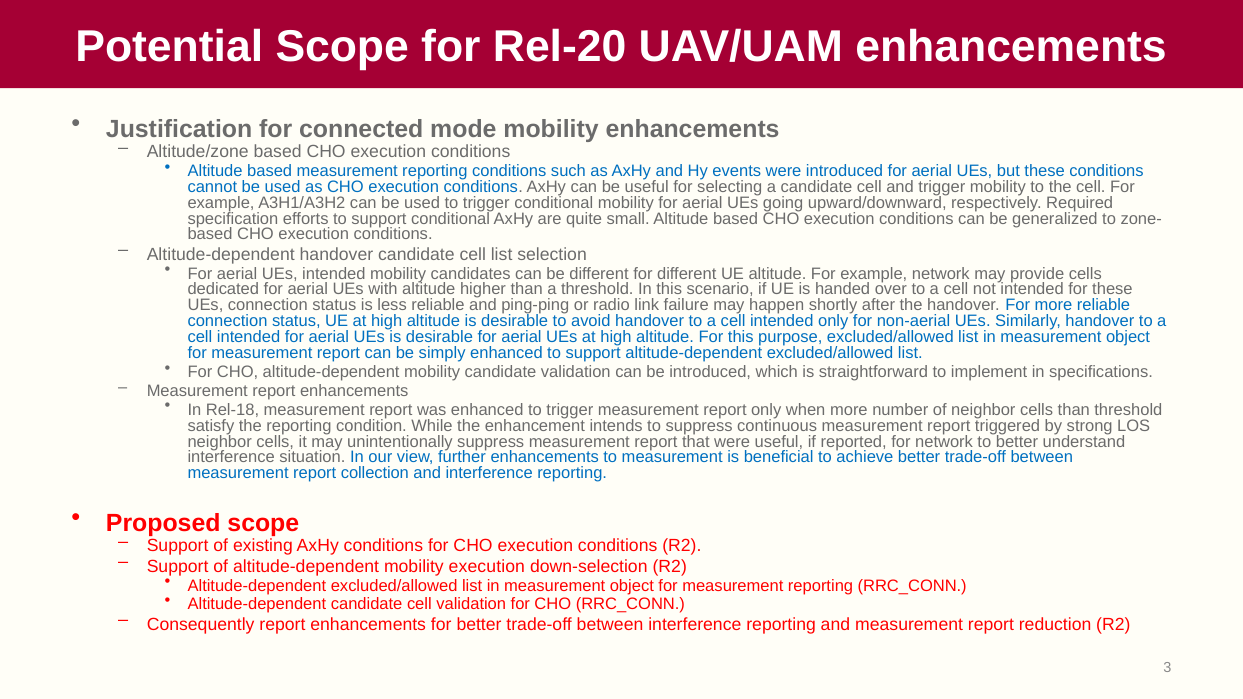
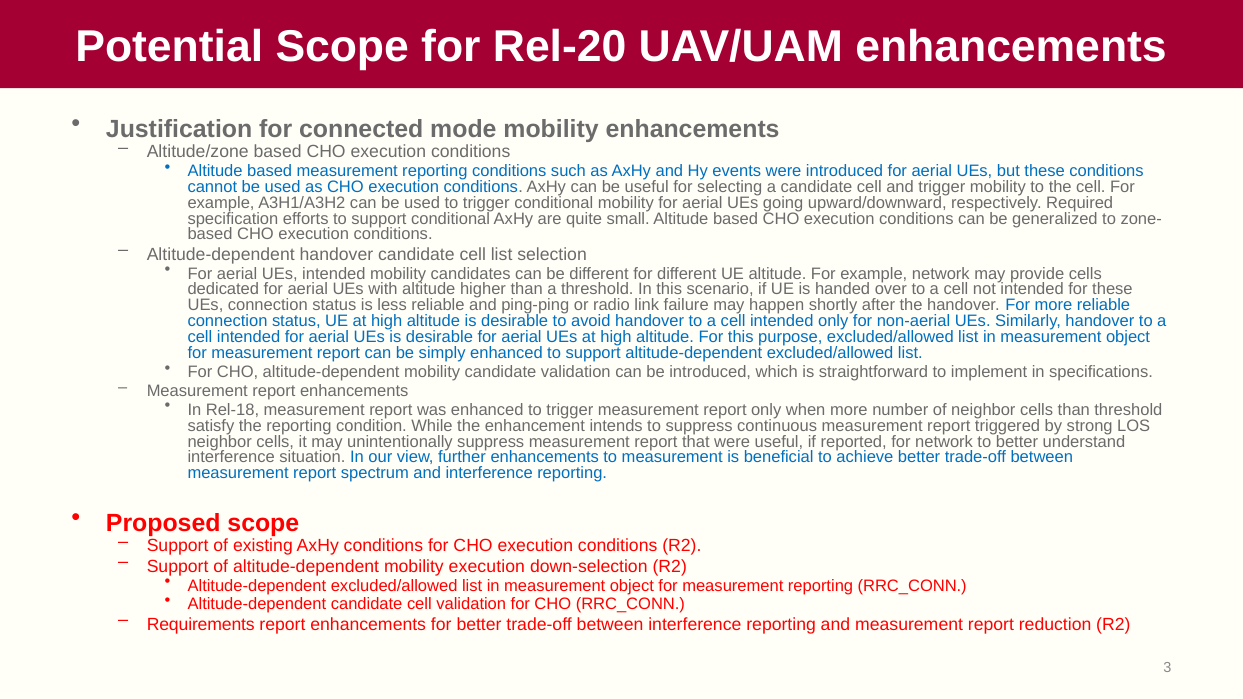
collection: collection -> spectrum (375, 474)
Consequently: Consequently -> Requirements (201, 625)
